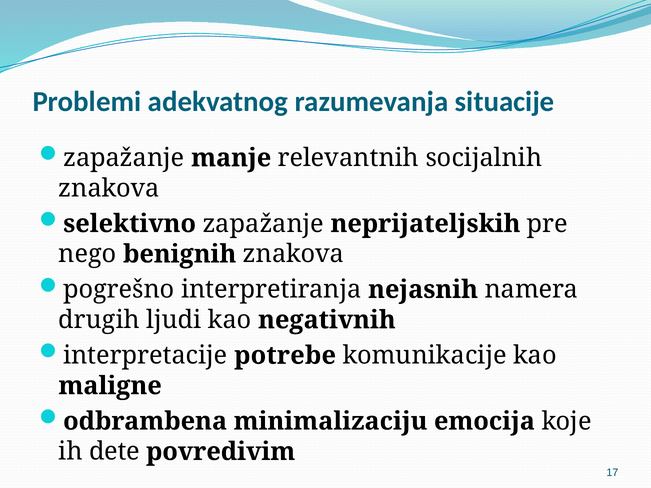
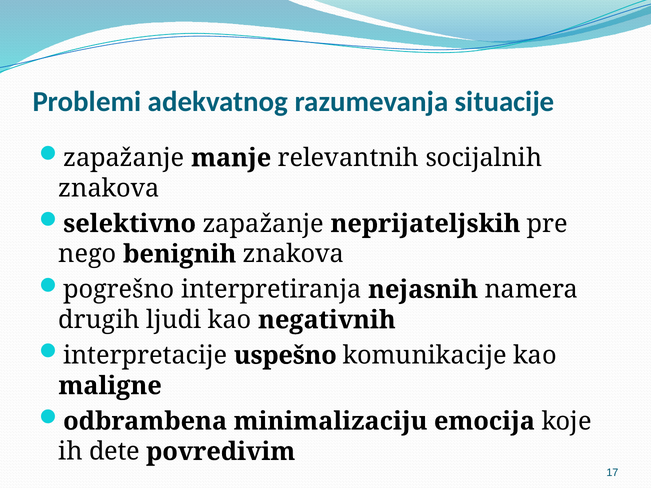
potrebe: potrebe -> uspešno (285, 356)
